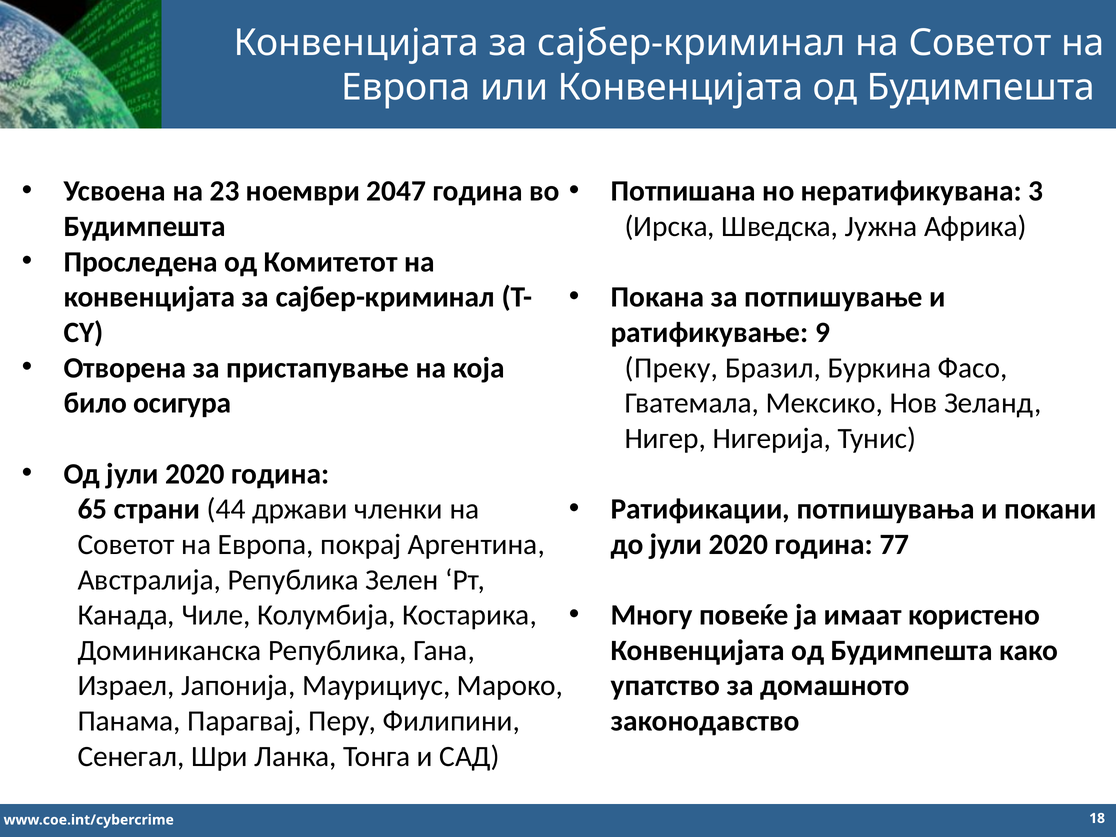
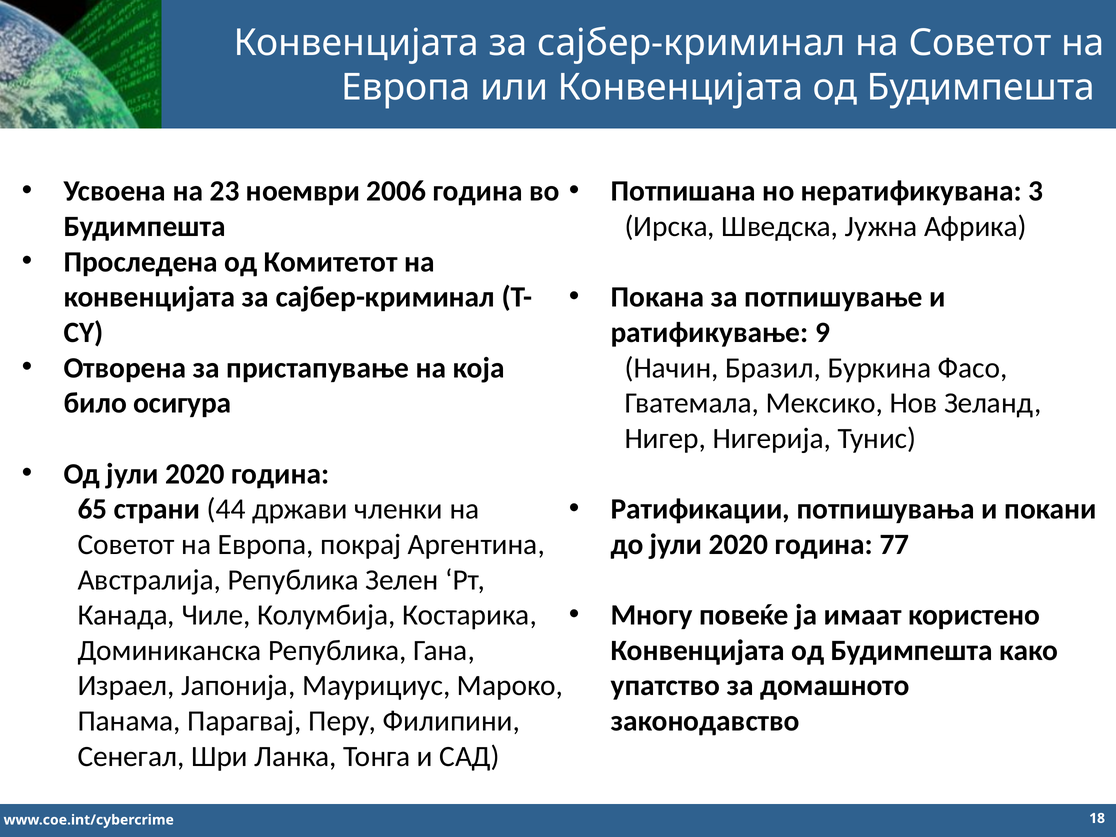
2047: 2047 -> 2006 (396, 191)
Преку: Преку -> Начин (672, 368)
